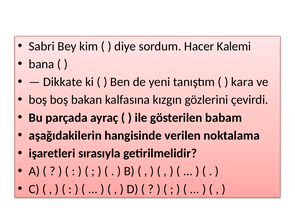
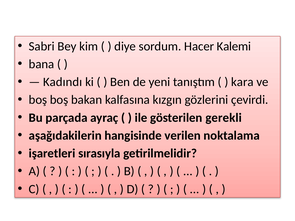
Dikkate: Dikkate -> Kadındı (63, 82)
babam: babam -> gerekli (224, 118)
